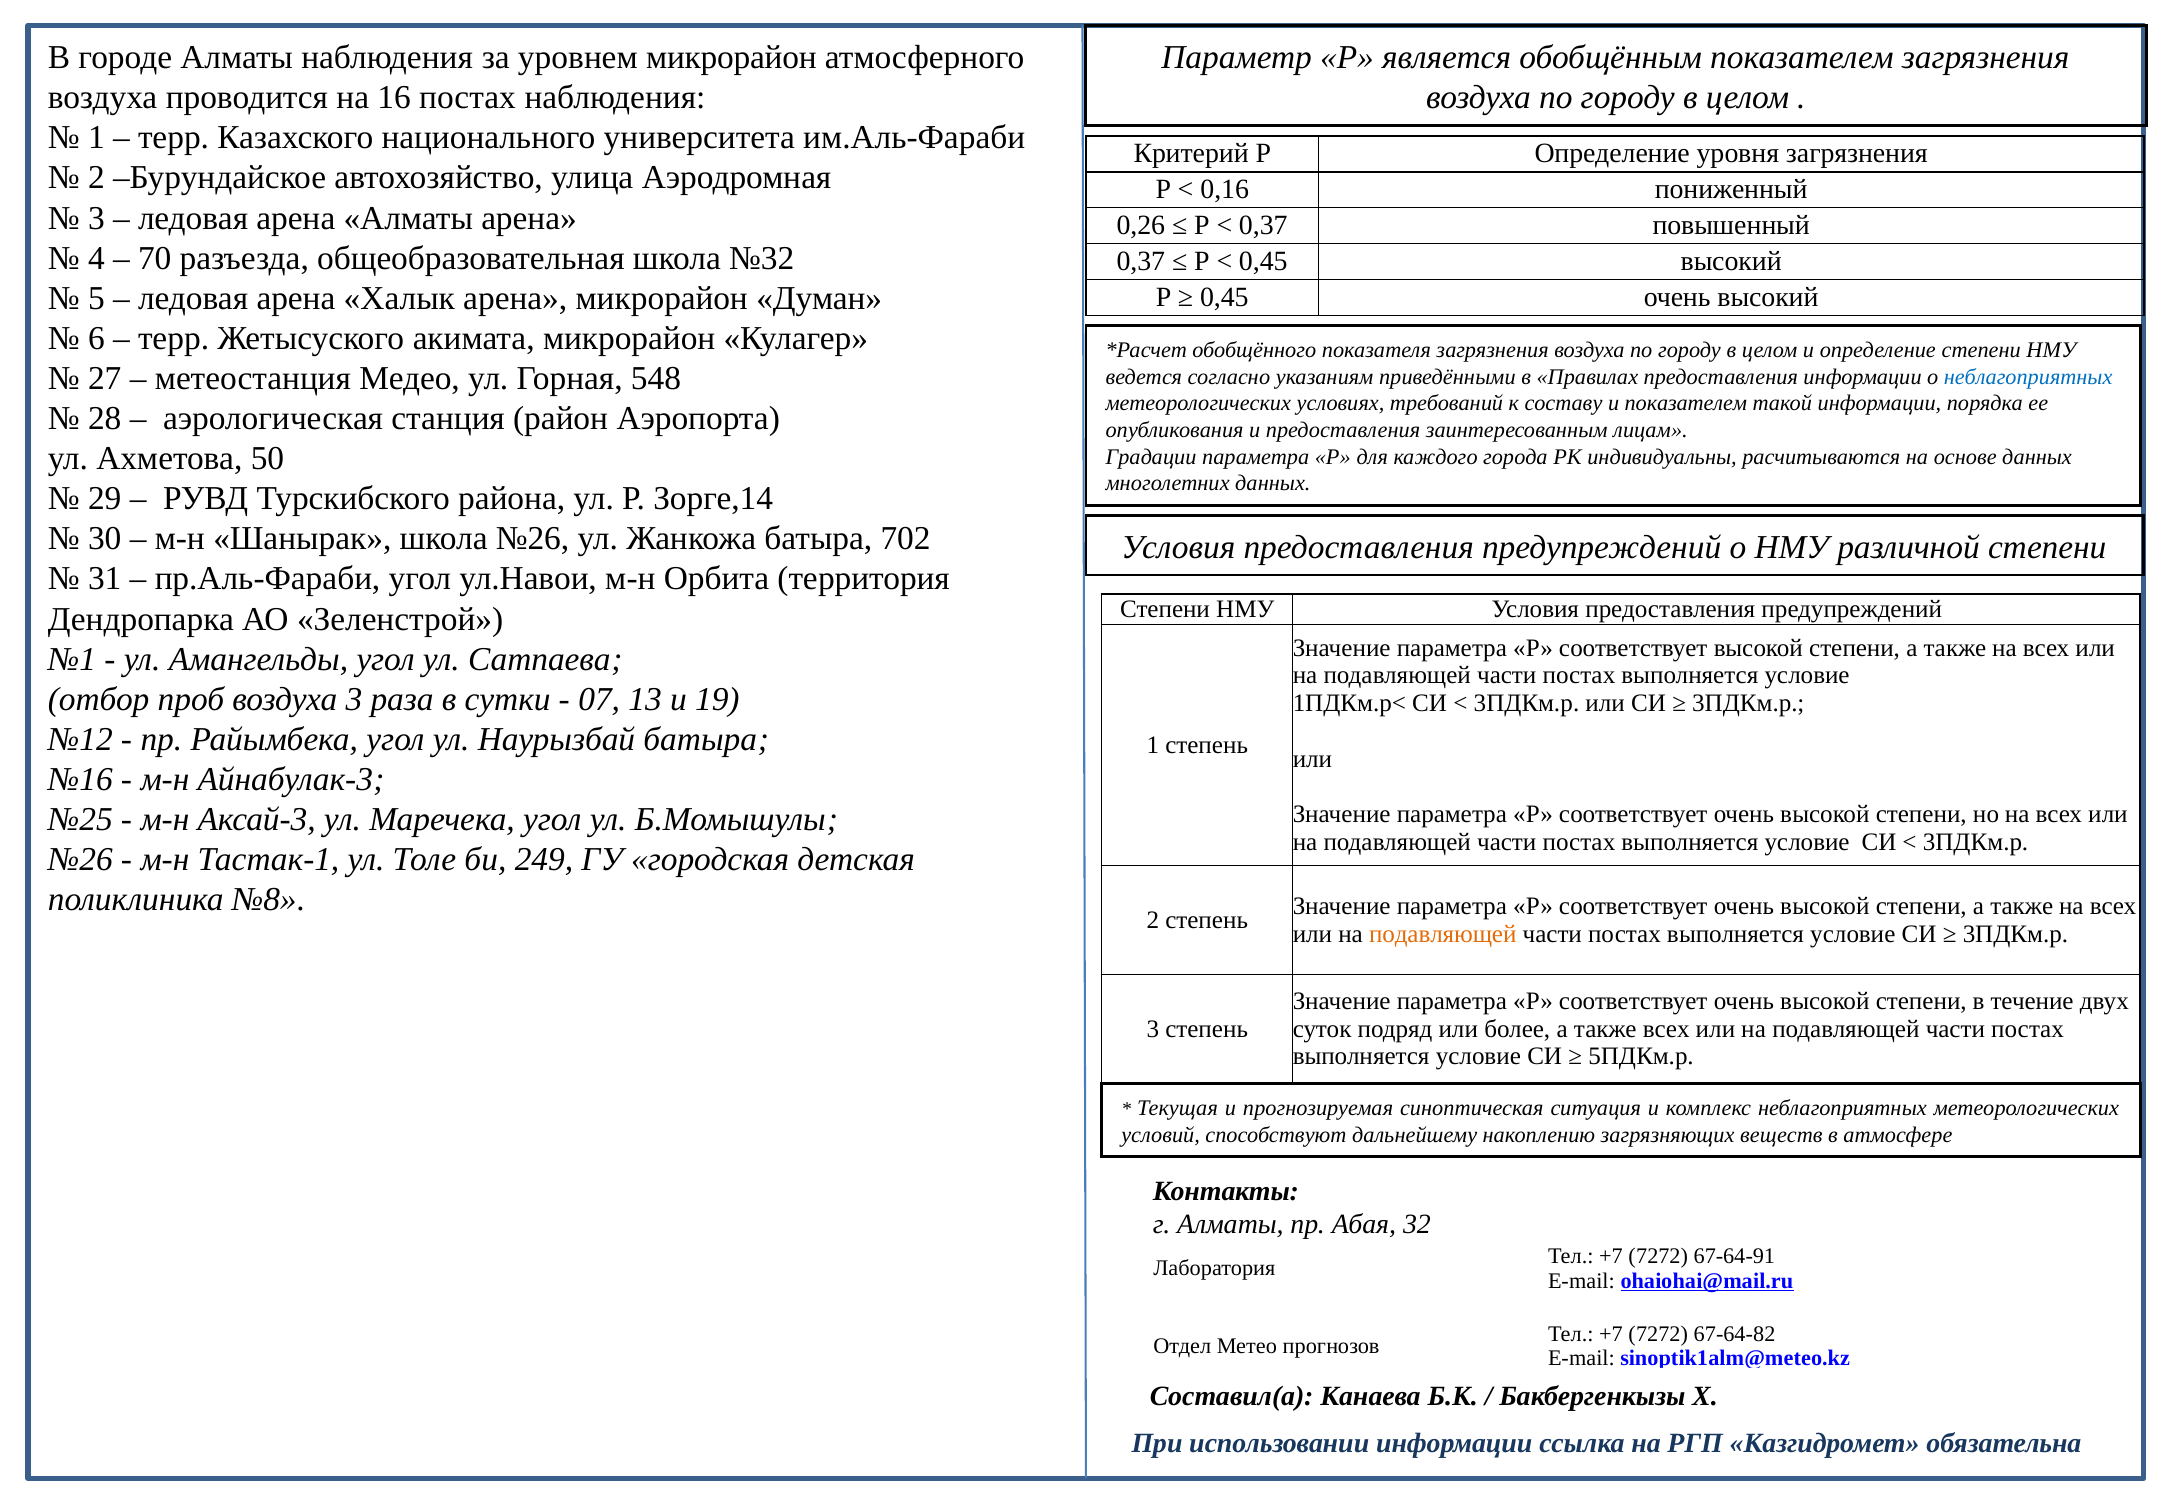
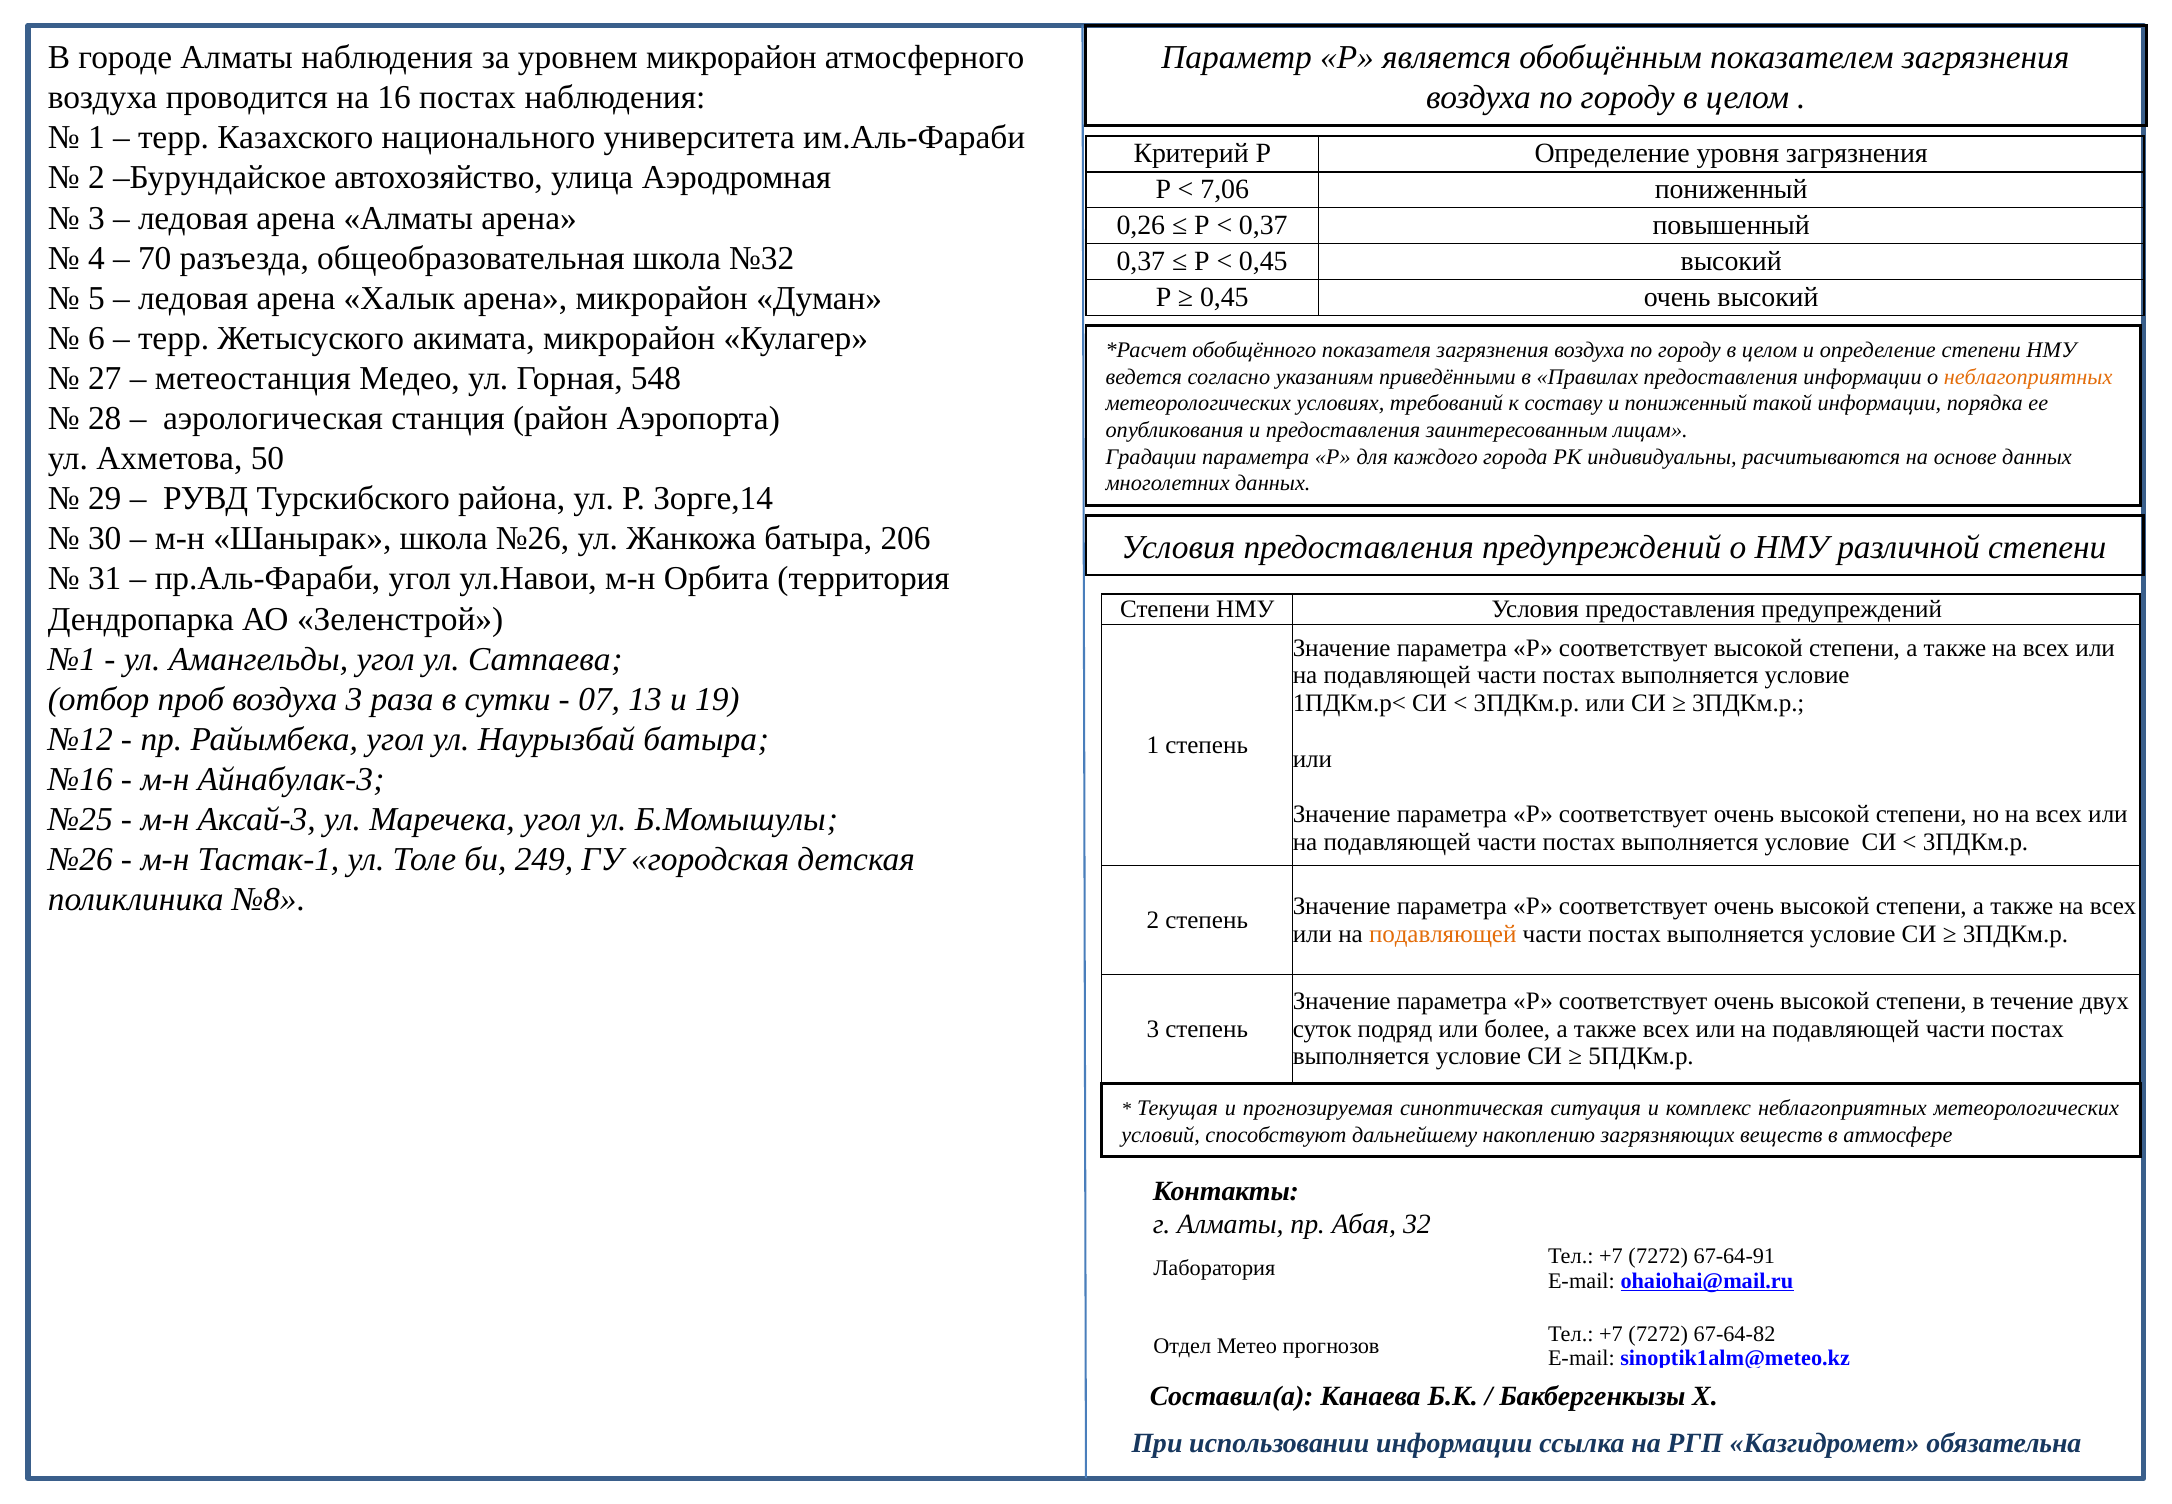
0,16: 0,16 -> 7,06 (1225, 190)
неблагоприятных colour: blue -> orange (2028, 377)
и показателем: показателем -> пониженный (1686, 403)
702: 702 -> 206 (906, 539)
